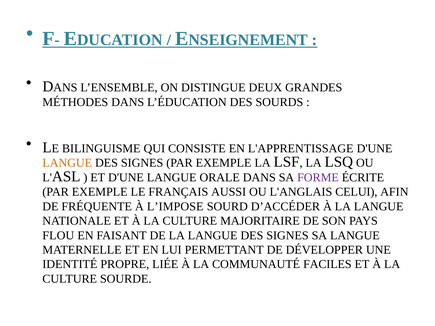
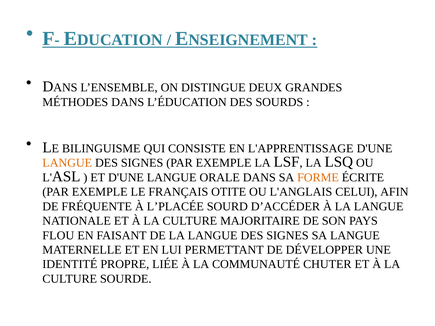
FORME colour: purple -> orange (318, 178)
AUSSI: AUSSI -> OTITE (229, 192)
L’IMPOSE: L’IMPOSE -> L’PLACÉE (175, 207)
FACILES: FACILES -> CHUTER (327, 265)
